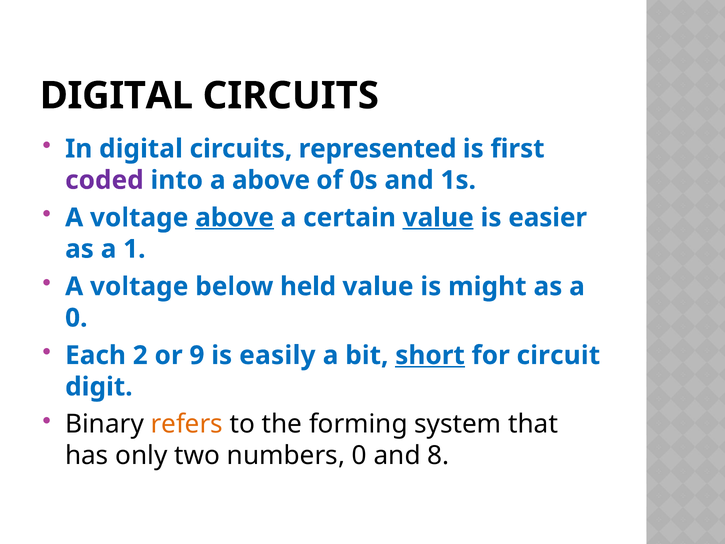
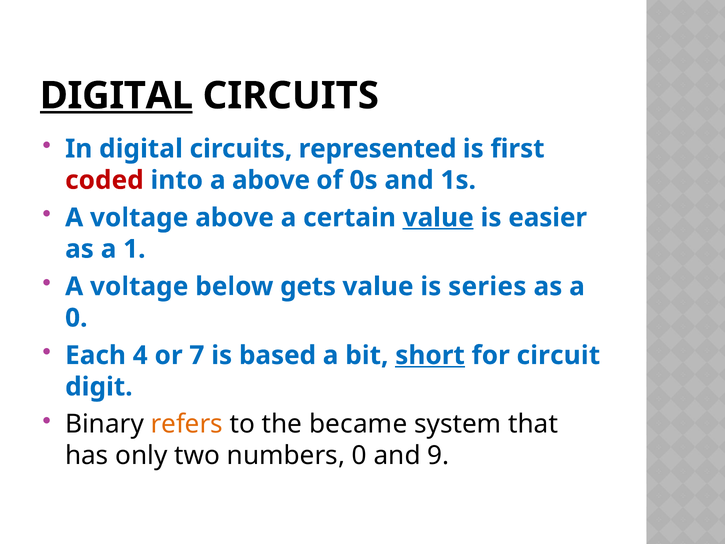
DIGITAL underline: none -> present (116, 96)
coded colour: purple -> red (104, 180)
above underline: present -> none (235, 218)
held: held -> gets (308, 286)
might: might -> series (487, 286)
2: 2 -> 4 (140, 355)
9: 9 -> 7 (197, 355)
easily: easily -> based (278, 355)
forming: forming -> became (358, 424)
8: 8 -> 9 (438, 456)
